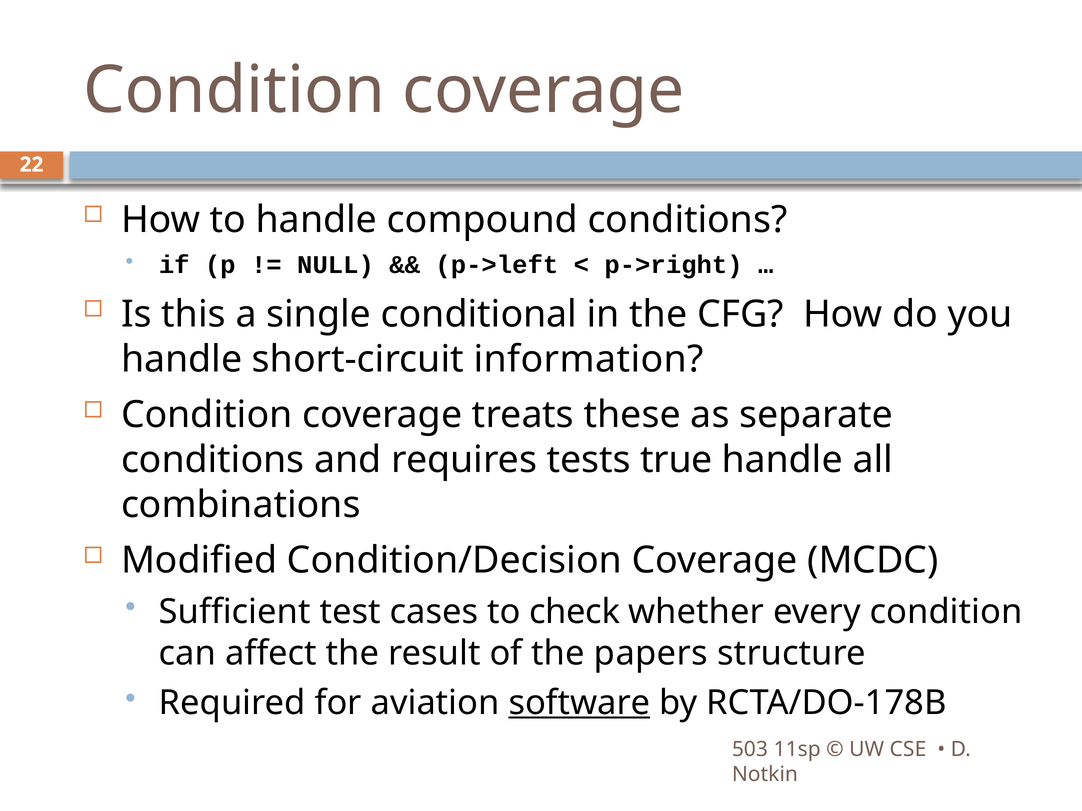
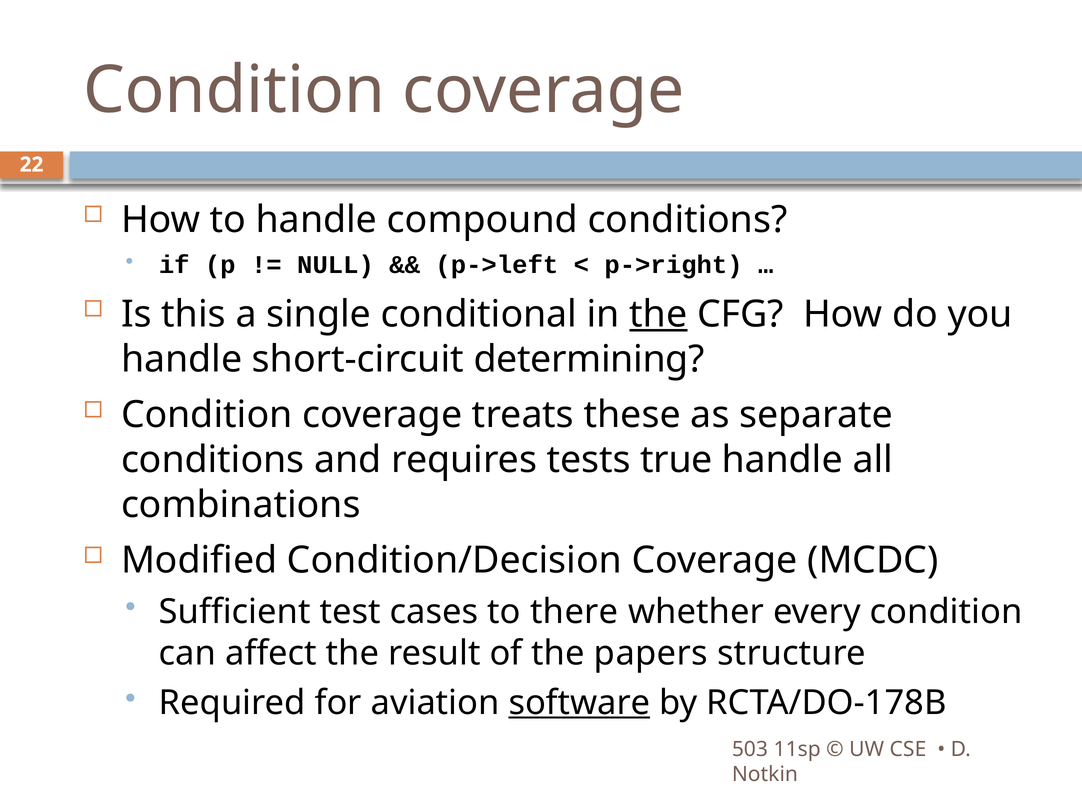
the underline: none -> present (658, 314)
information: information -> determining (589, 359)
check: check -> there (574, 612)
